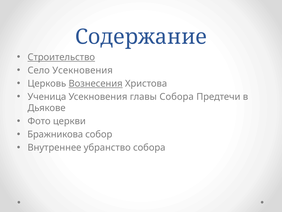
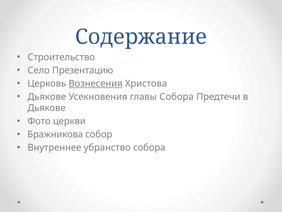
Строительство underline: present -> none (61, 57)
Село Усекновения: Усекновения -> Презентацию (83, 70)
Ученица: Ученица -> Дьякове (47, 97)
